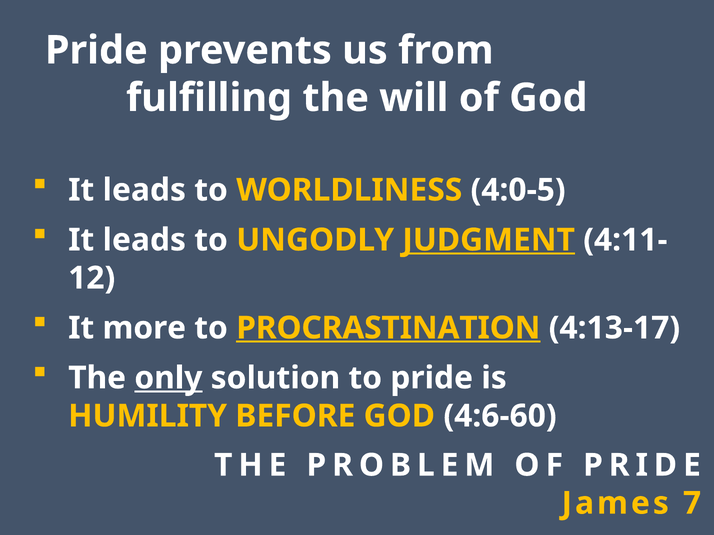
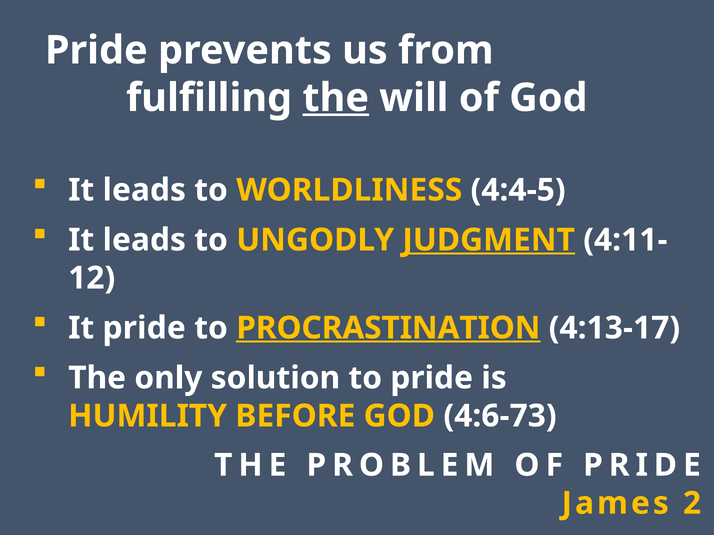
the underline: none -> present (336, 98)
4:0-5: 4:0-5 -> 4:4-5 (518, 190)
It more: more -> pride (144, 328)
only underline: present -> none (168, 378)
4:6-60: 4:6-60 -> 4:6-73 (500, 416)
7: 7 -> 2 (692, 504)
